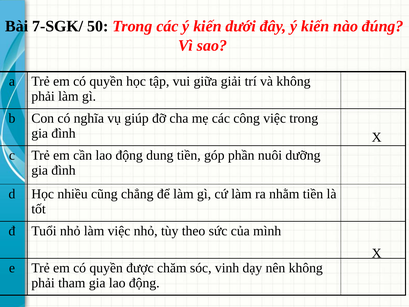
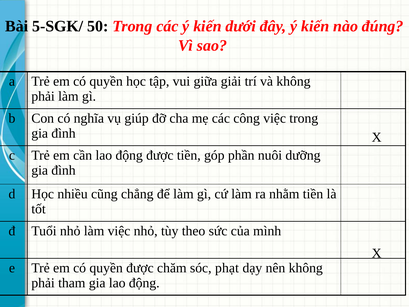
7-SGK/: 7-SGK/ -> 5-SGK/ (58, 26)
động dung: dung -> được (160, 155)
vinh: vinh -> phạt (227, 268)
